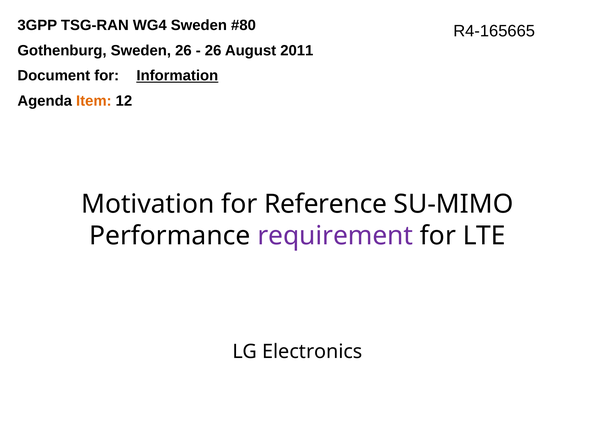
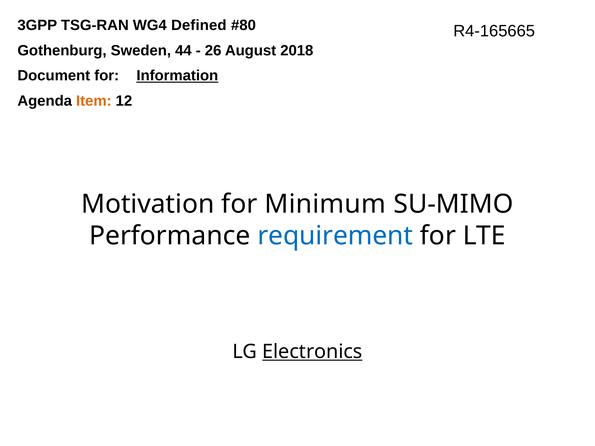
WG4 Sweden: Sweden -> Defined (199, 25)
Sweden 26: 26 -> 44 (183, 50)
2011: 2011 -> 2018 (297, 50)
Reference: Reference -> Minimum (325, 204)
requirement colour: purple -> blue (335, 236)
Electronics underline: none -> present (312, 352)
